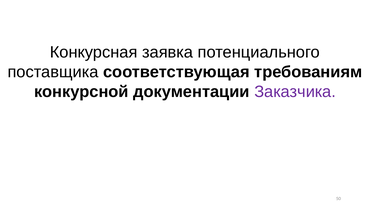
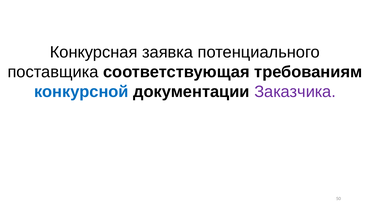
конкурсной colour: black -> blue (81, 92)
